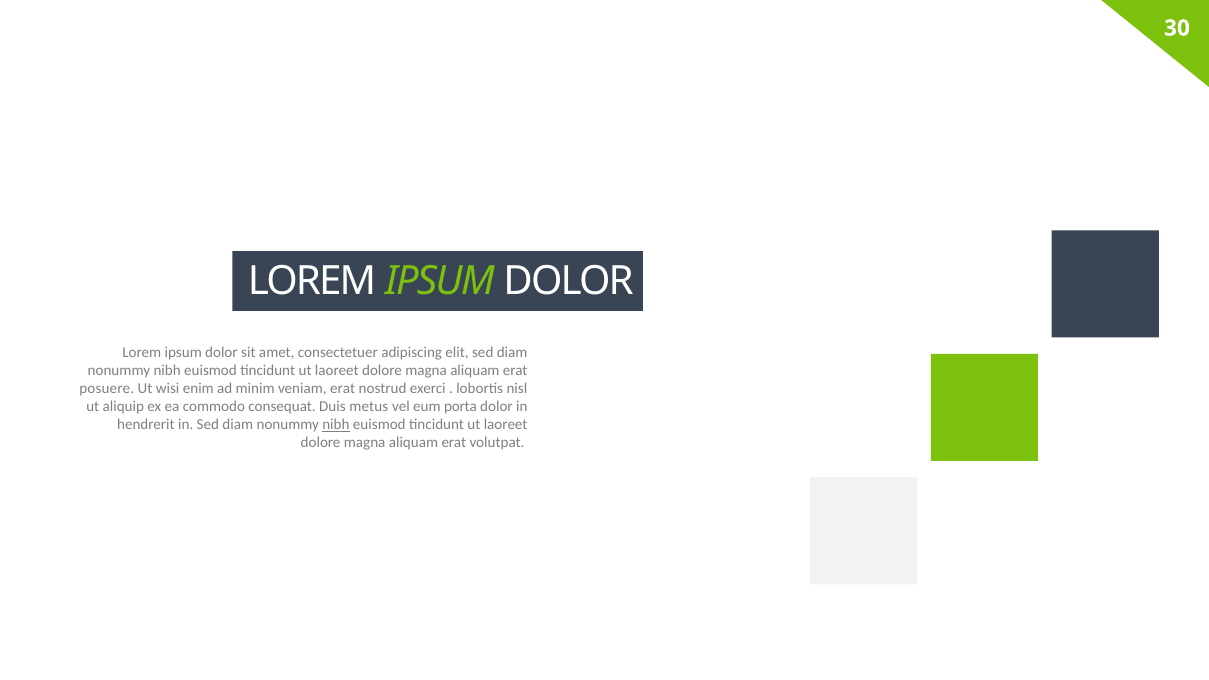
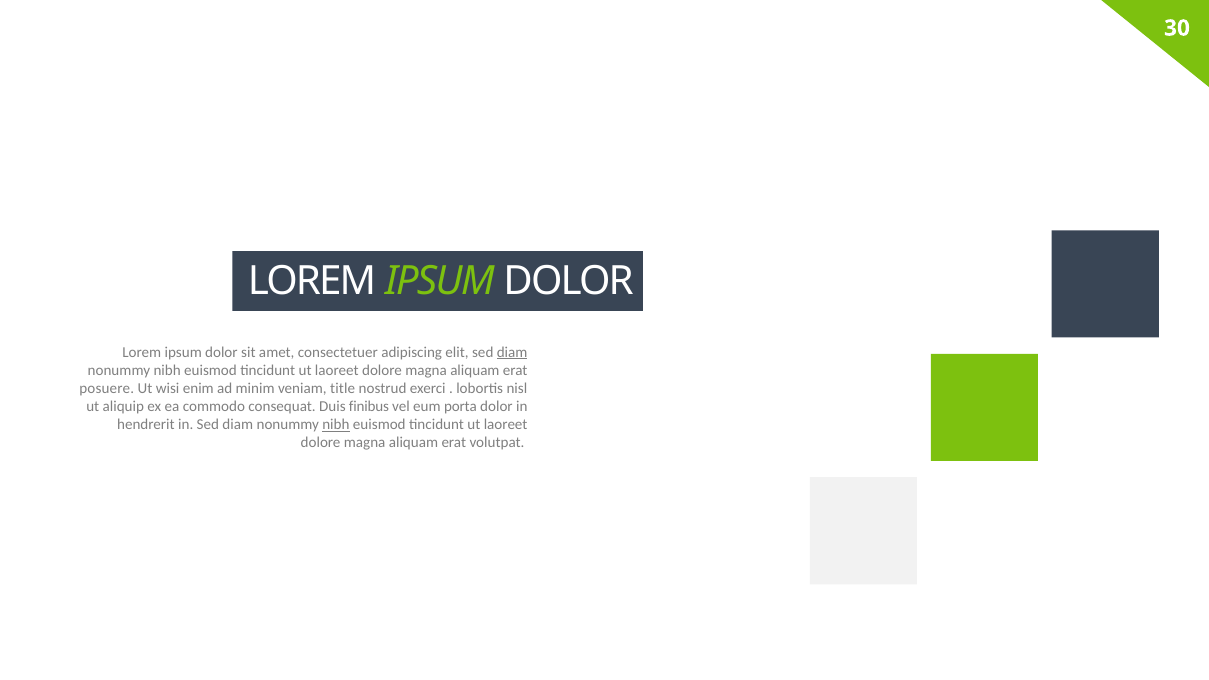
diam underline: none -> present (512, 352)
veniam erat: erat -> title (343, 388)
metus: metus -> finibus (369, 407)
